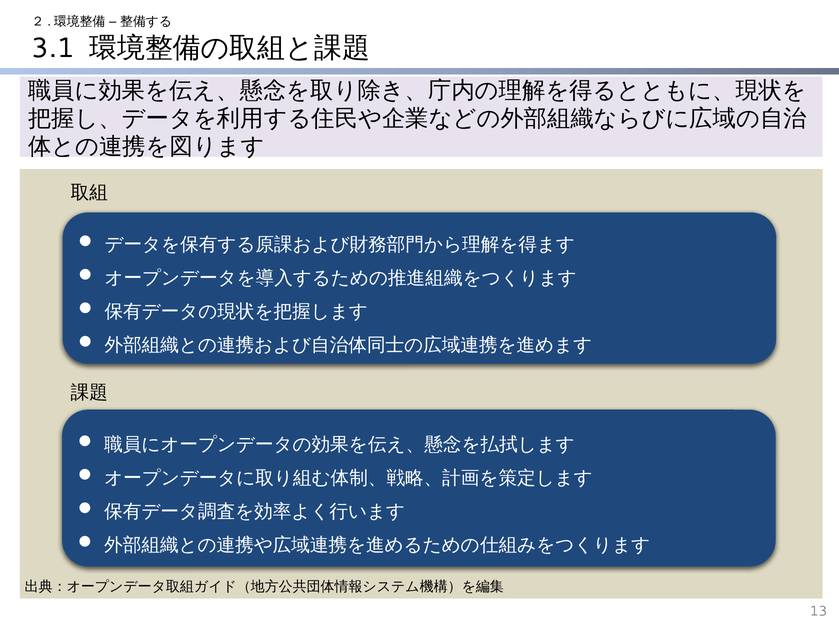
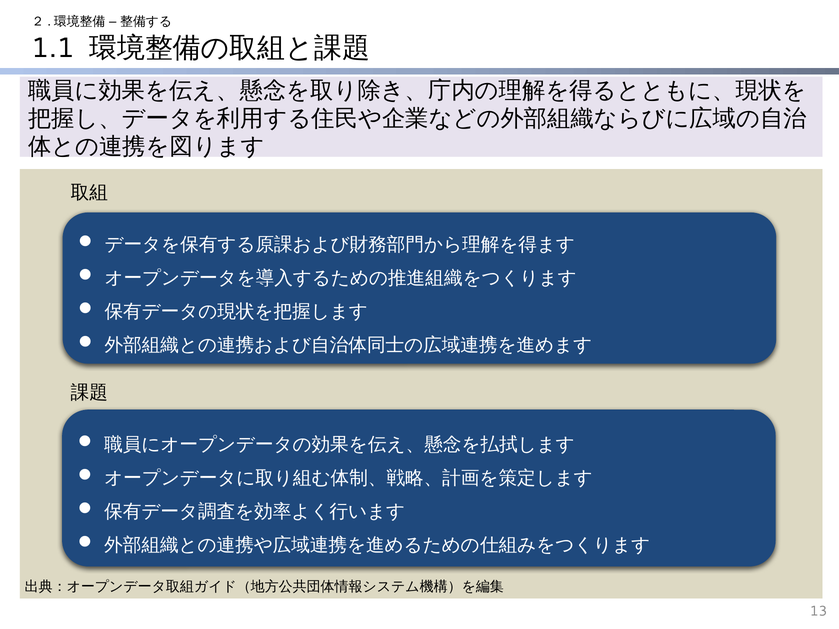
3.1: 3.1 -> 1.1 (53, 48)
